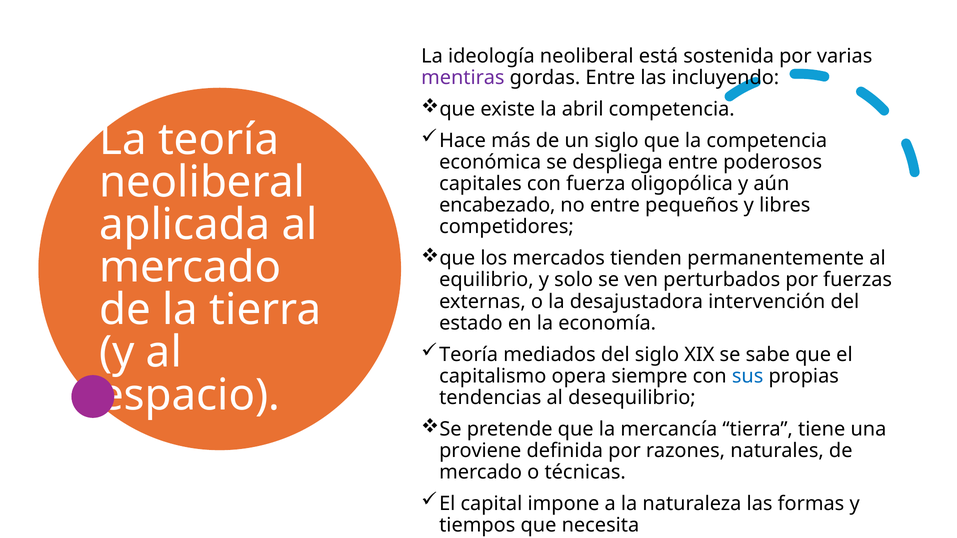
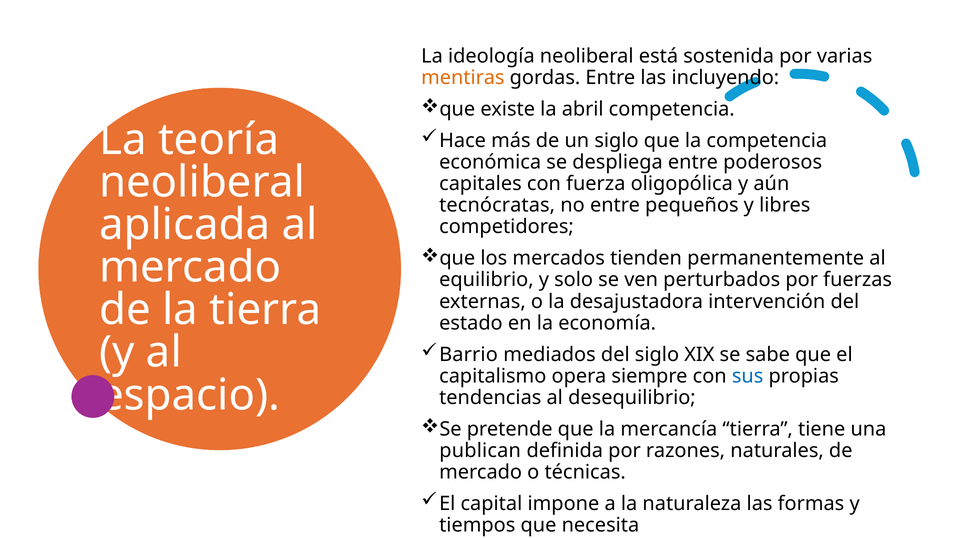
mentiras colour: purple -> orange (463, 78)
encabezado: encabezado -> tecnócratas (497, 205)
Teoría: Teoría -> Barrio (469, 355)
proviene: proviene -> publican (480, 451)
